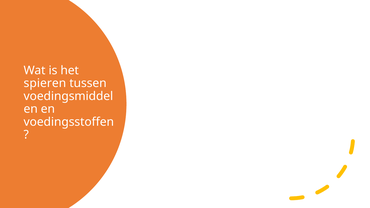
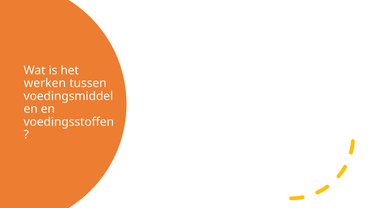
spieren: spieren -> werken (45, 83)
